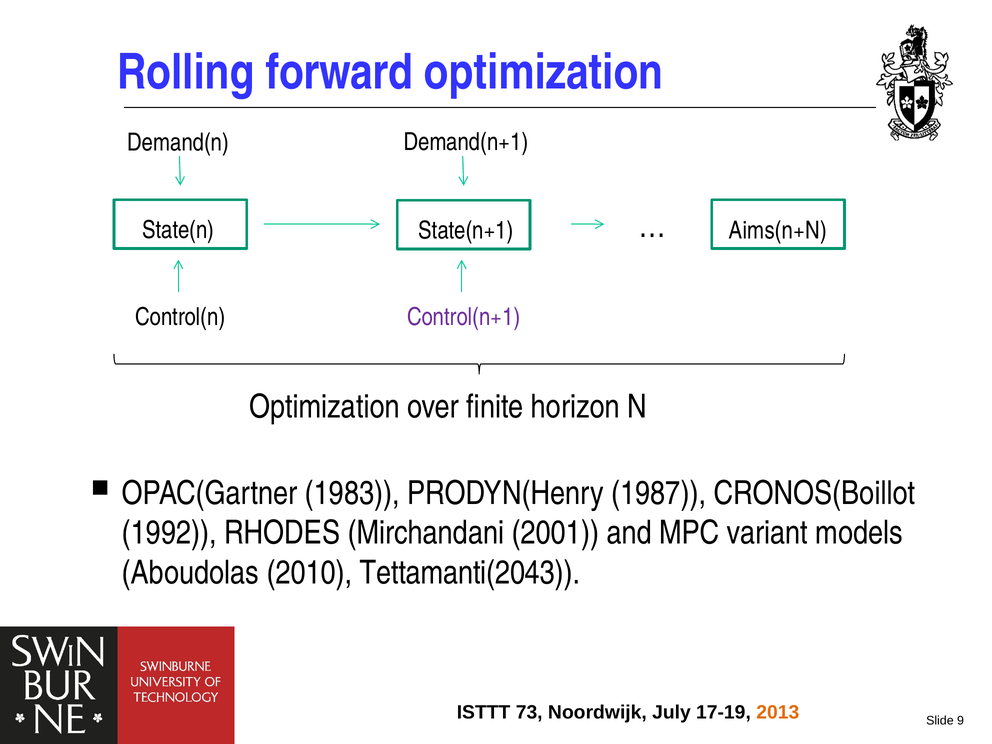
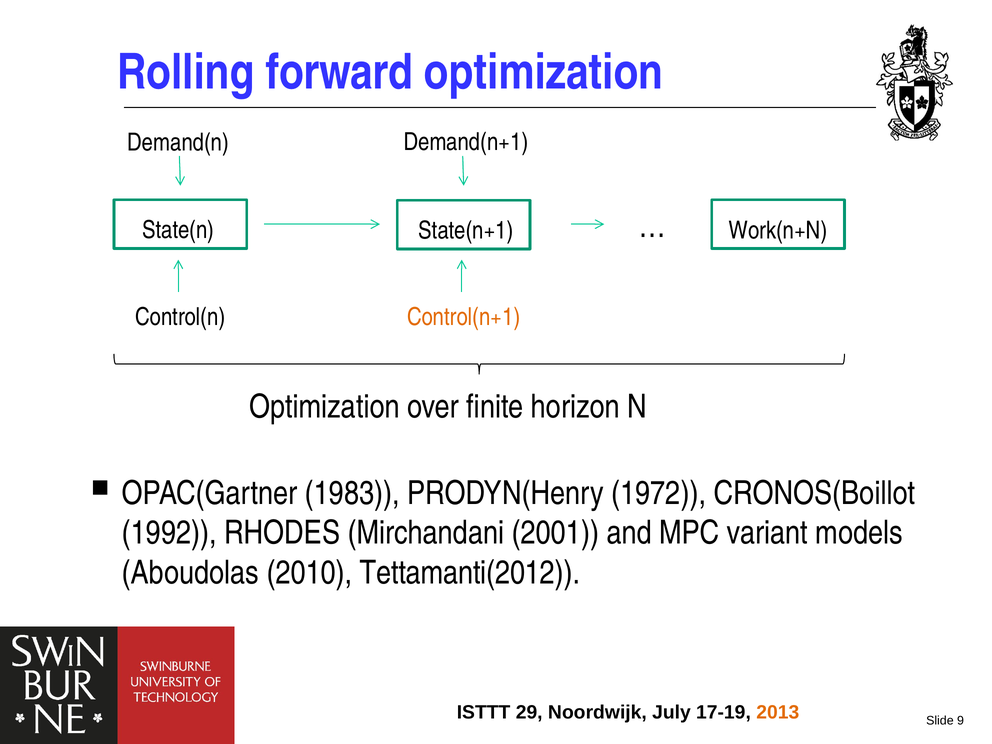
Aims(n+N: Aims(n+N -> Work(n+N (778, 230)
Control(n+1 colour: purple -> orange (464, 317)
1987: 1987 -> 1972 (659, 493)
Tettamanti(2043: Tettamanti(2043 -> Tettamanti(2012 (470, 573)
73: 73 -> 29 (529, 712)
